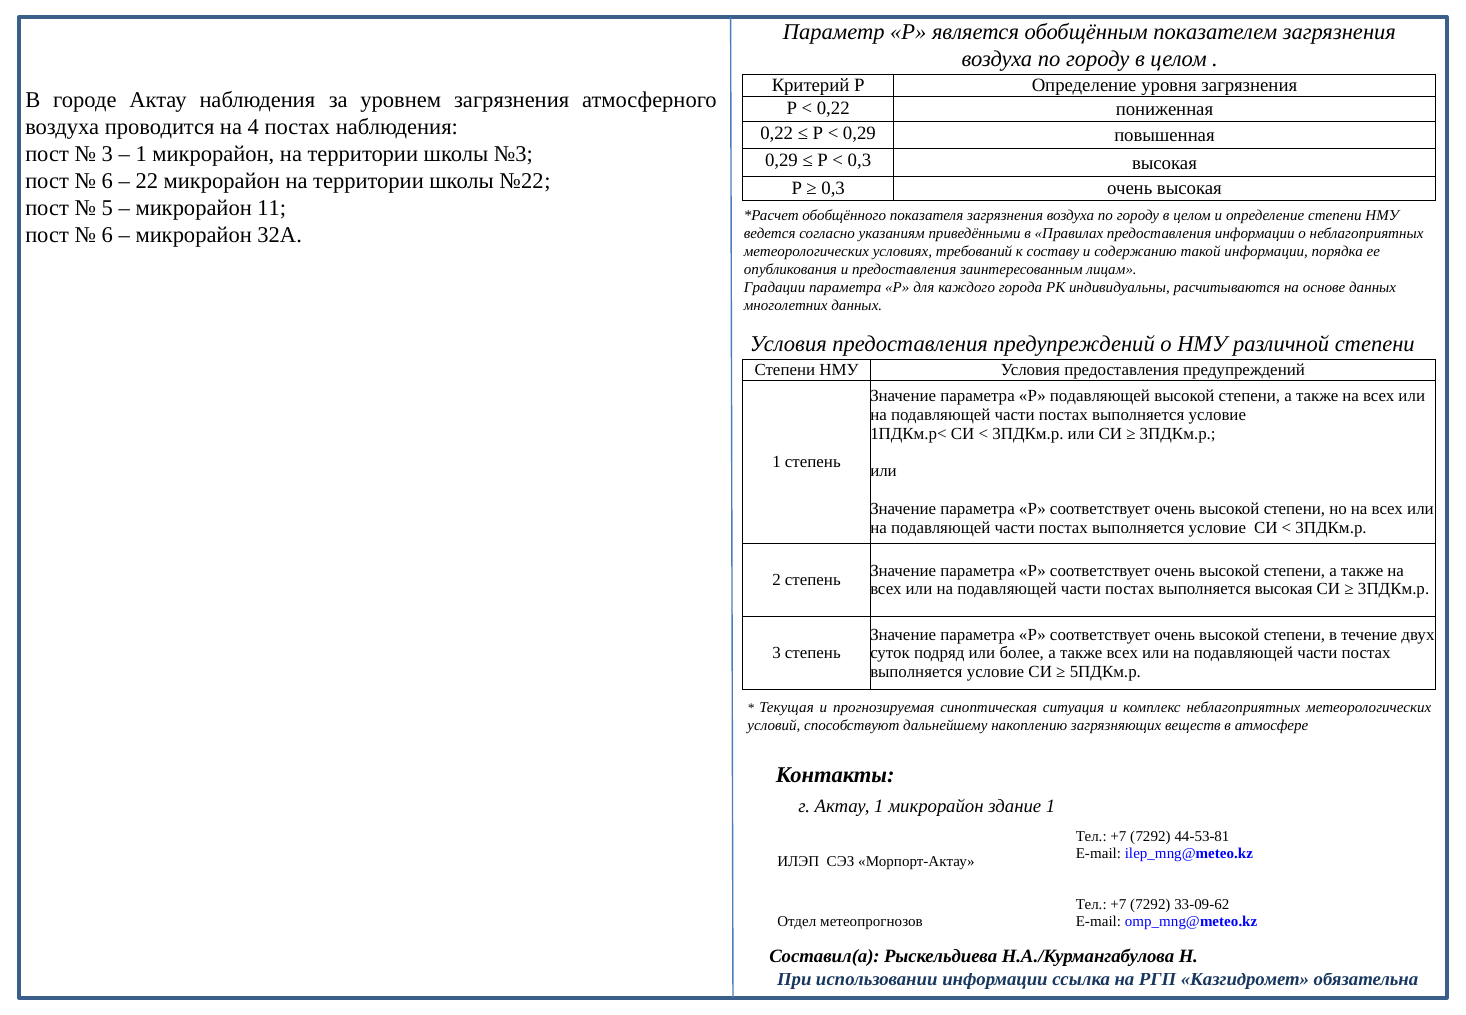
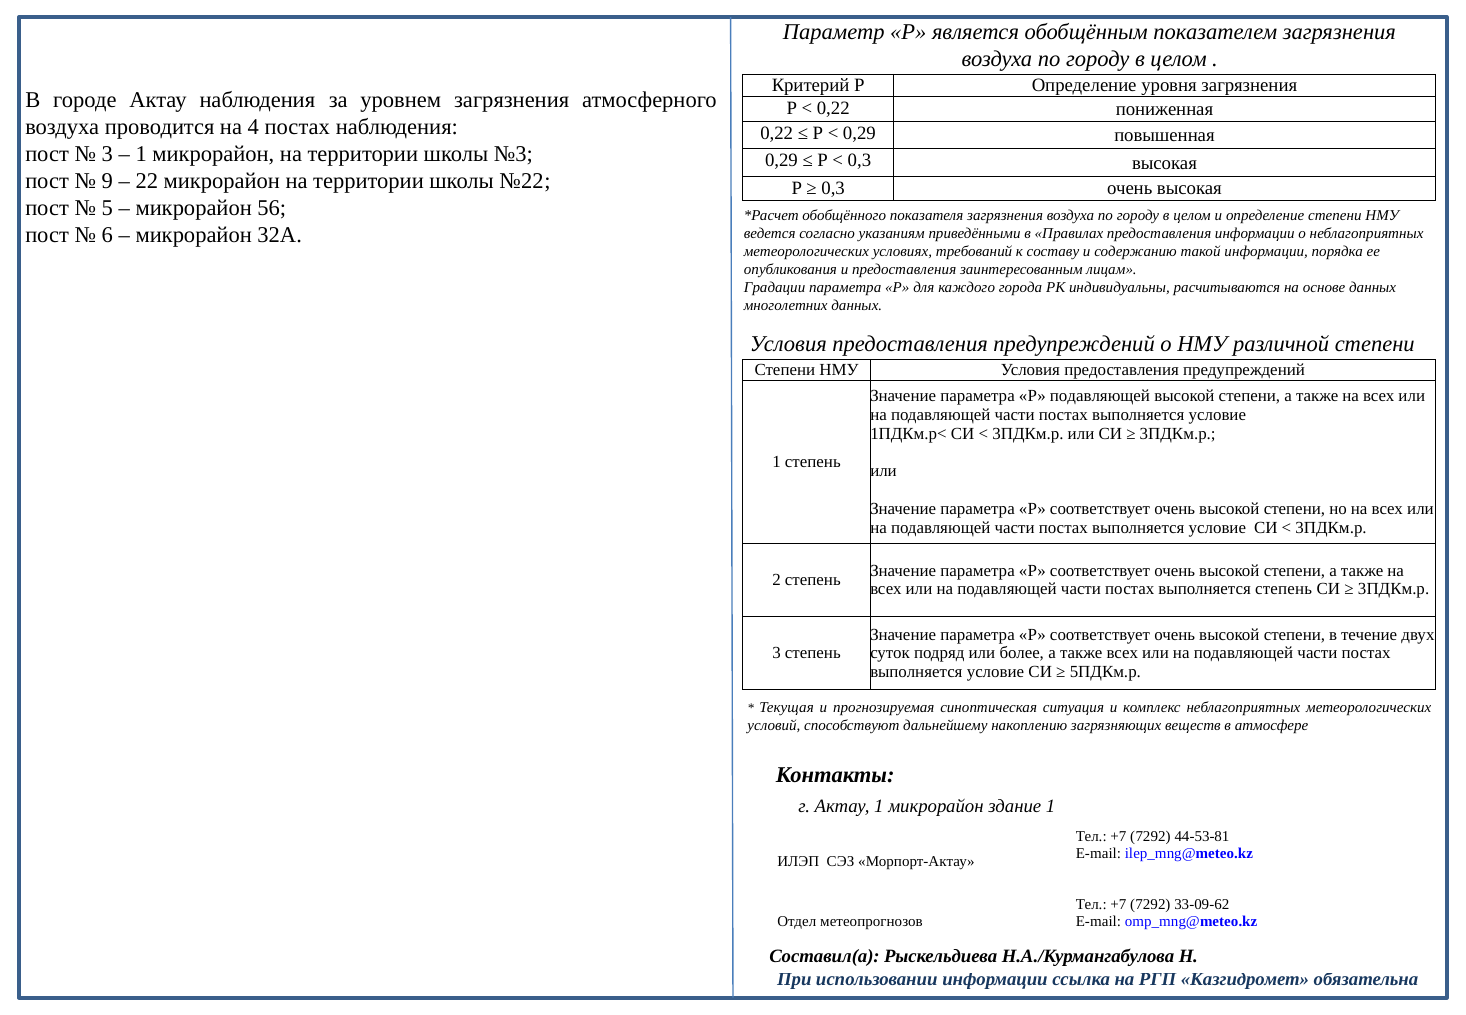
6: 6 -> 9 (107, 181)
11: 11 -> 56 (272, 208)
выполняется высокая: высокая -> степень (1284, 589)
